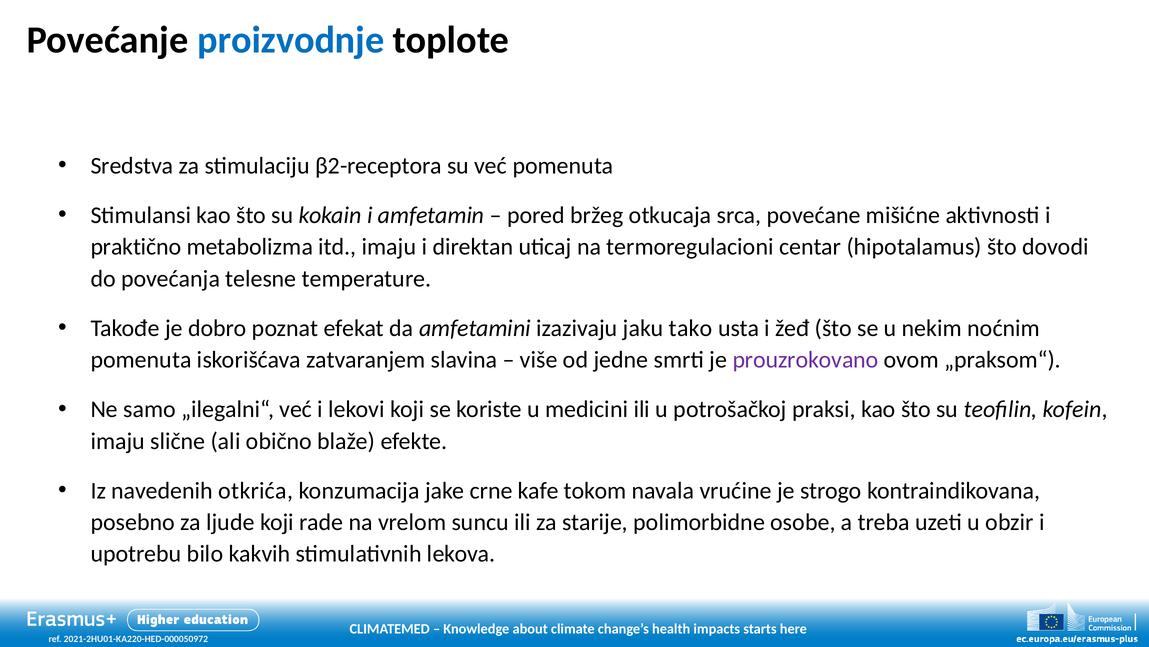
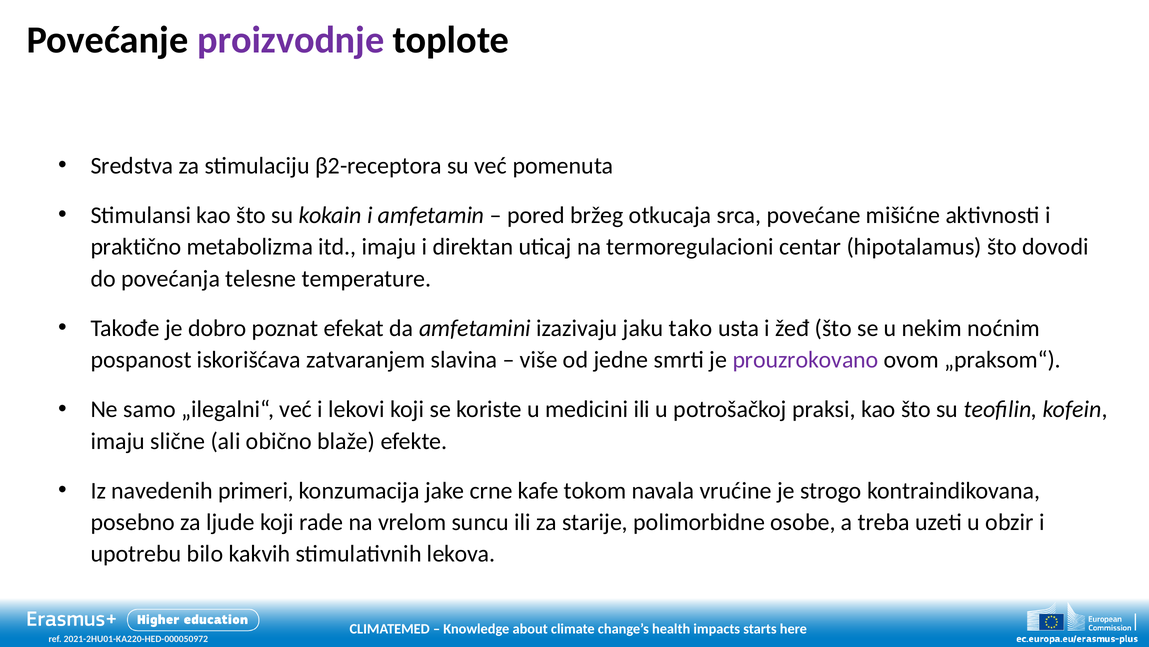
proizvodnje colour: blue -> purple (291, 40)
pomenuta: pomenuta -> pospanost (141, 359)
otkrića: otkrića -> primeri (256, 490)
